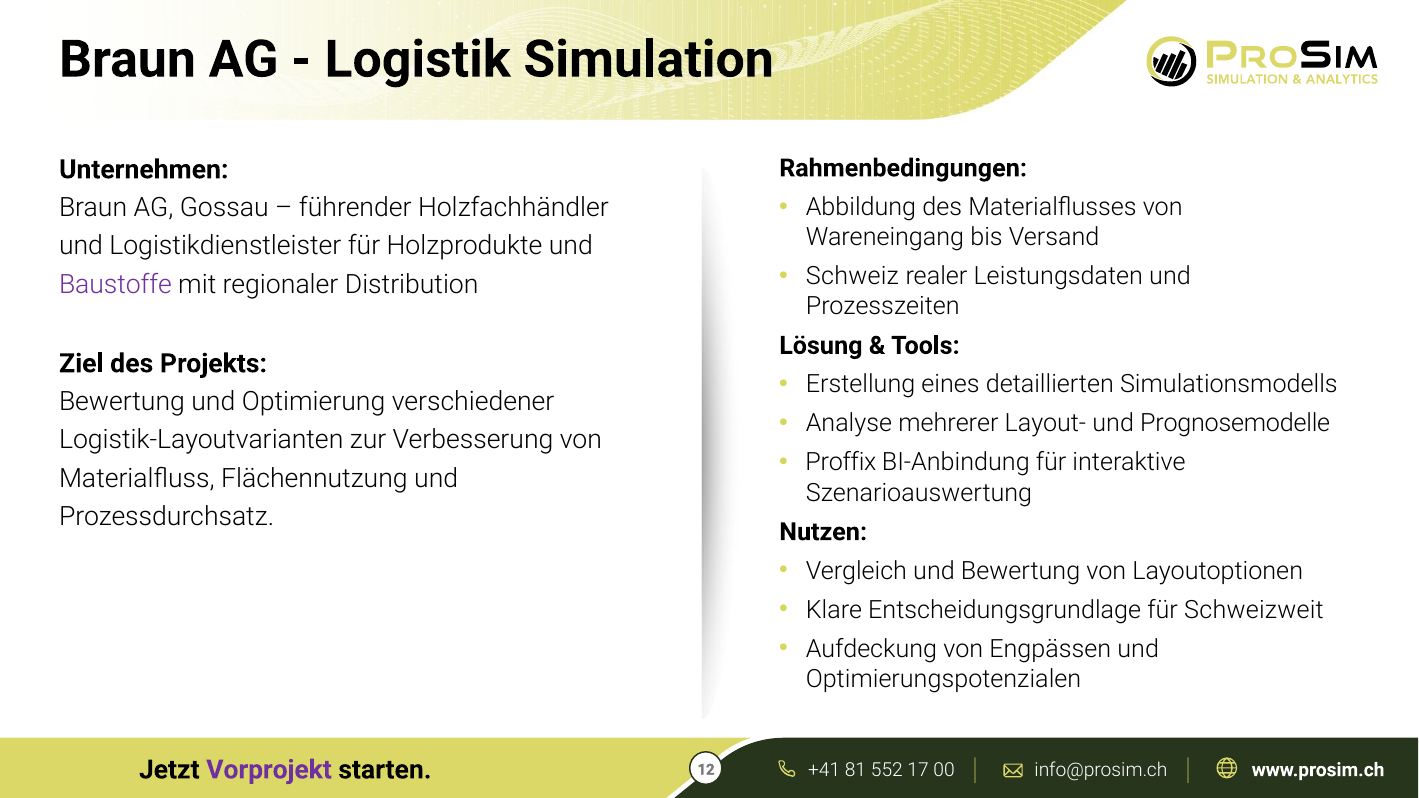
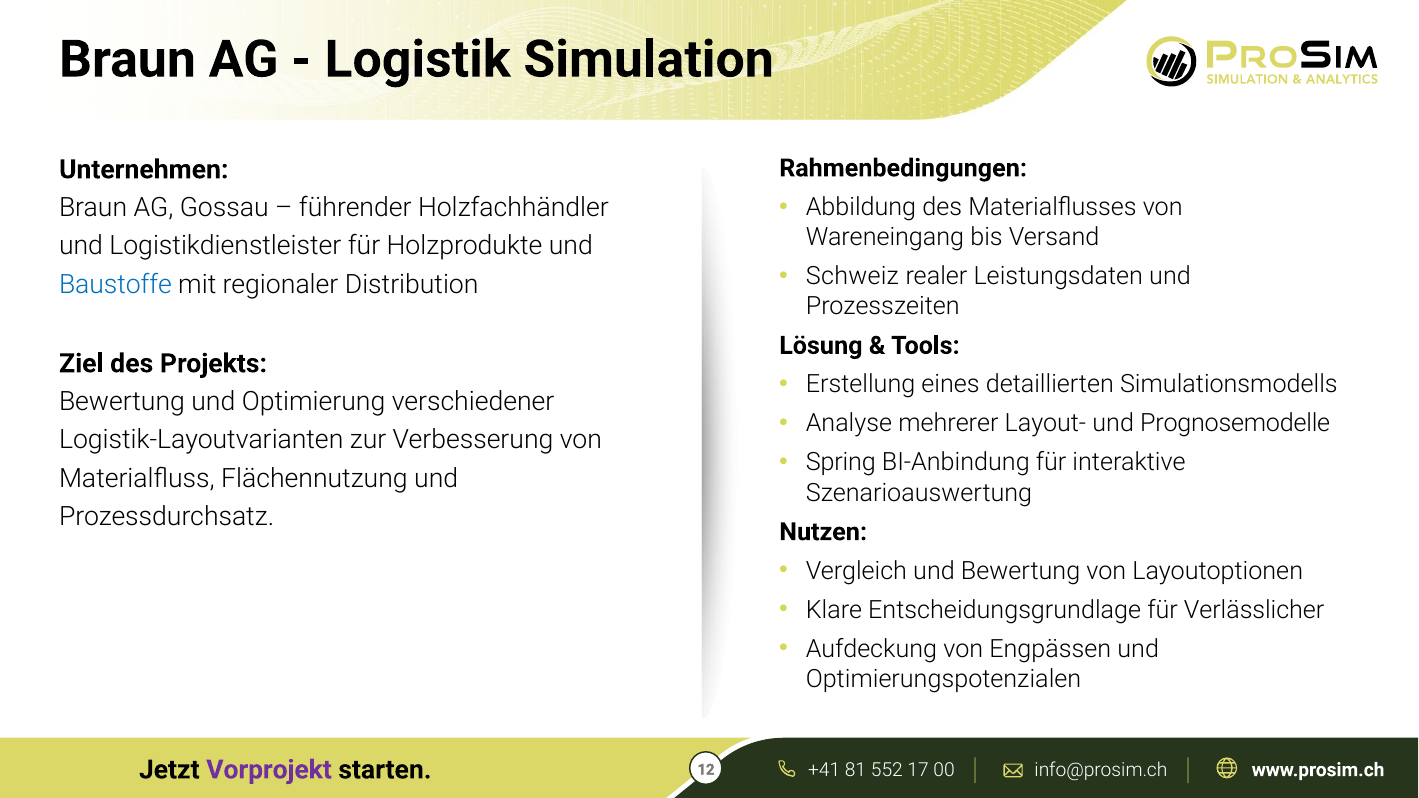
Baustoffe colour: purple -> blue (115, 284)
Proffix: Proffix -> Spring (841, 463)
Schweizweit: Schweizweit -> Verlässlicher (1254, 610)
